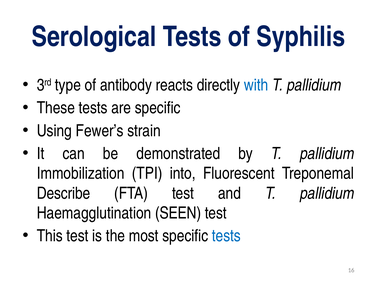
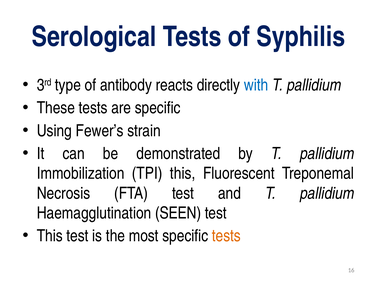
TPI into: into -> this (183, 173)
Describe: Describe -> Necrosis (63, 193)
tests colour: blue -> orange (226, 236)
